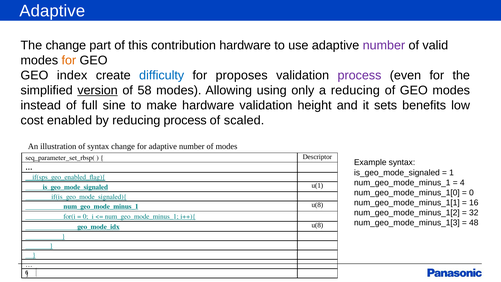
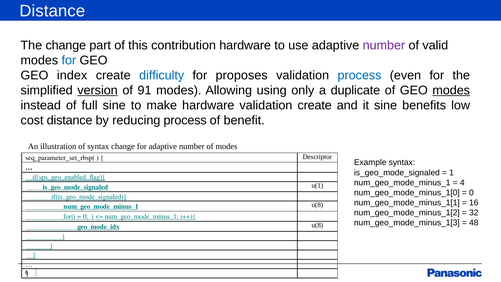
Adaptive: Adaptive -> Distance (52, 11)
for colour: orange -> blue (69, 60)
process colour: purple -> blue (359, 75)
58: 58 -> 91 (145, 90)
a reducing: reducing -> duplicate (355, 90)
modes underline: none -> present (451, 90)
validation height: height -> create (315, 105)
it sets: sets -> sine (386, 105)
cost enabled: enabled -> distance (70, 120)
scaled: scaled -> benefit (244, 120)
